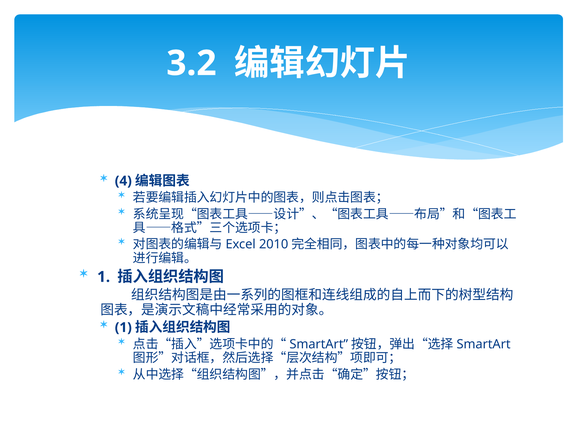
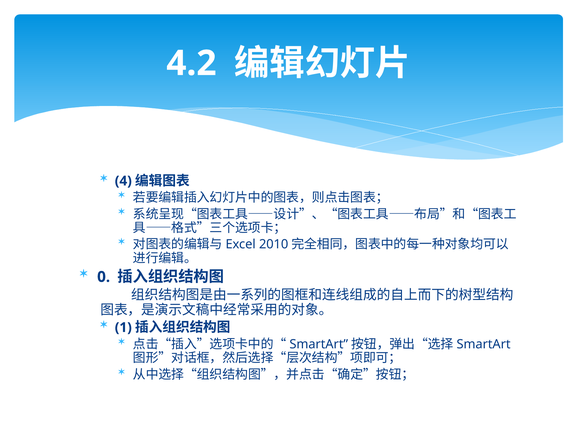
3.2: 3.2 -> 4.2 (191, 63)
1: 1 -> 0 (104, 277)
